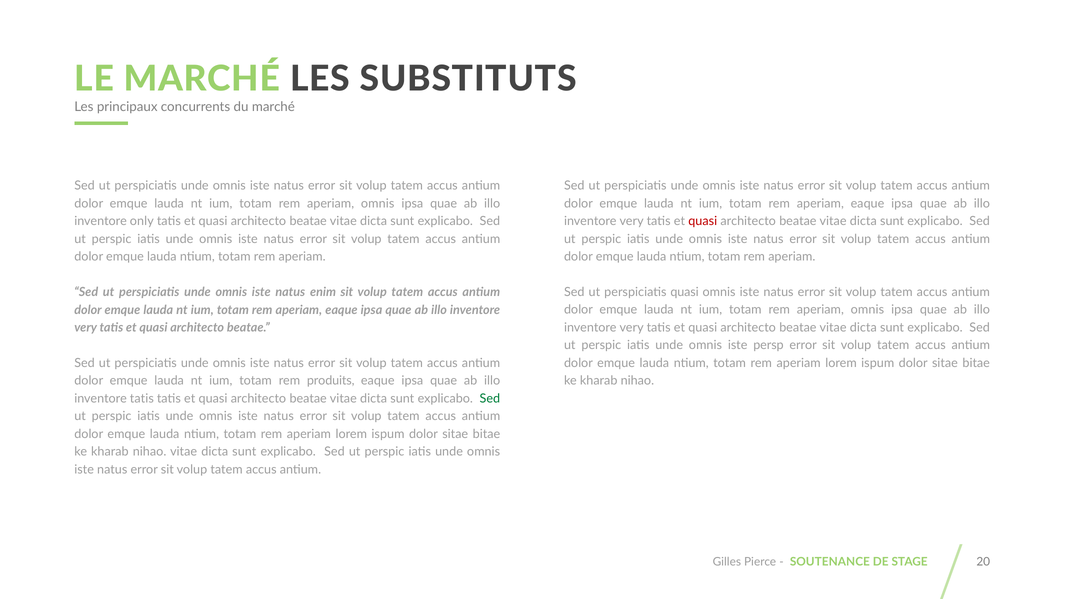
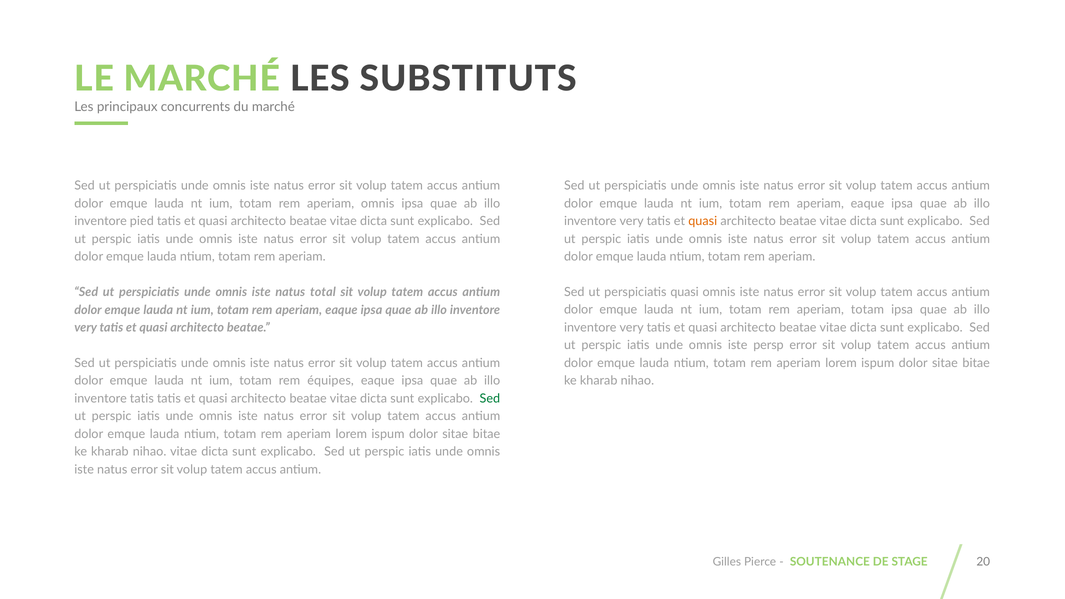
only: only -> pied (142, 221)
quasi colour: red -> orange (703, 221)
enim: enim -> total (323, 292)
omnis: omnis -> totam (867, 310)
produits: produits -> équipes (331, 381)
